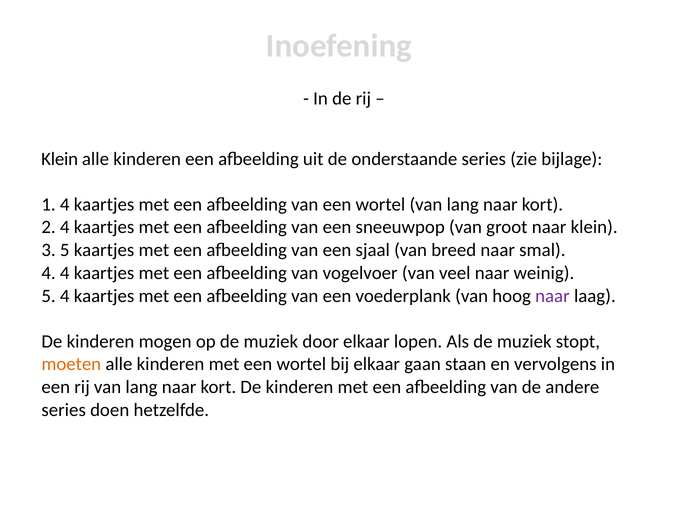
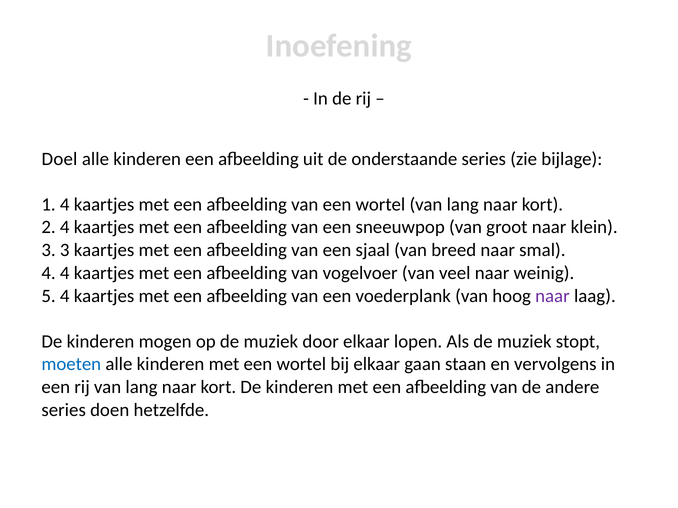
Klein: Klein -> Doel (59, 159)
3 5: 5 -> 3 (65, 250)
moeten colour: orange -> blue (71, 365)
